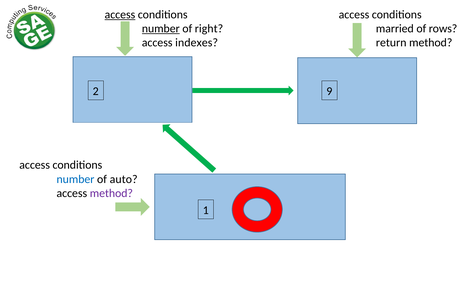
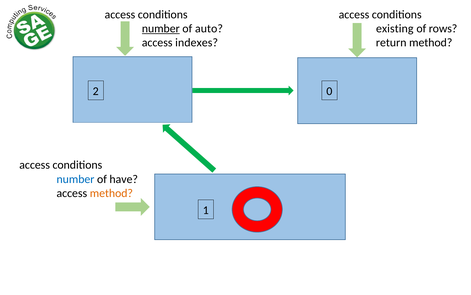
access underline: present -> none (120, 14)
right: right -> auto (209, 29)
married: married -> existing (395, 29)
9: 9 -> 0 (329, 91)
auto: auto -> have (124, 179)
method colour: purple -> orange (111, 193)
